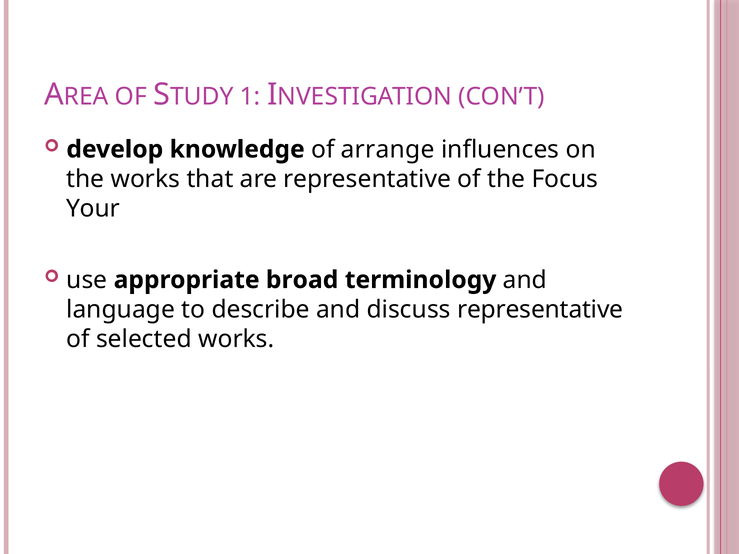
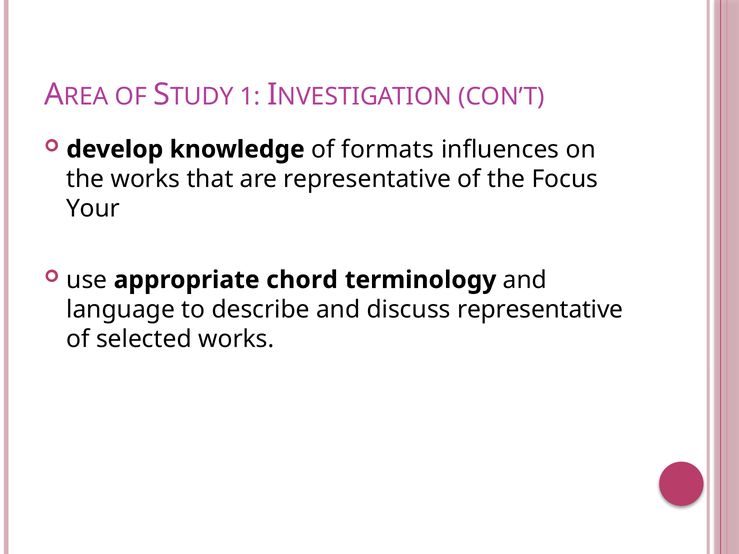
arrange: arrange -> formats (388, 149)
broad: broad -> chord (302, 280)
